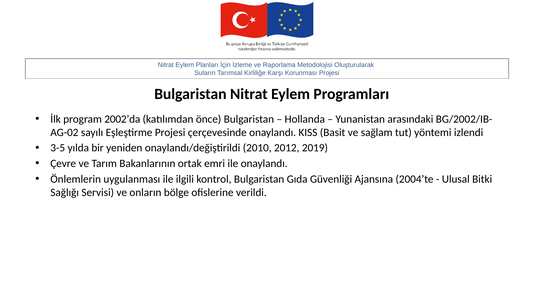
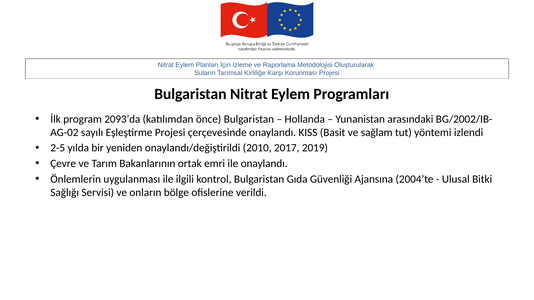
2002’da: 2002’da -> 2093’da (122, 119)
3-5: 3-5 -> 2-5 (58, 148)
2012: 2012 -> 2017 (287, 148)
